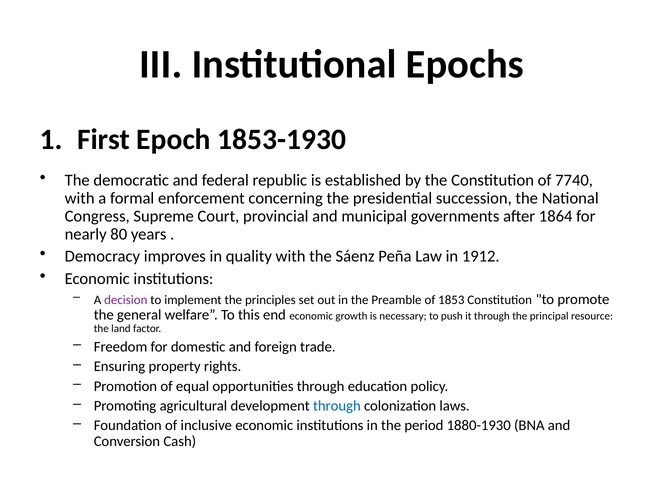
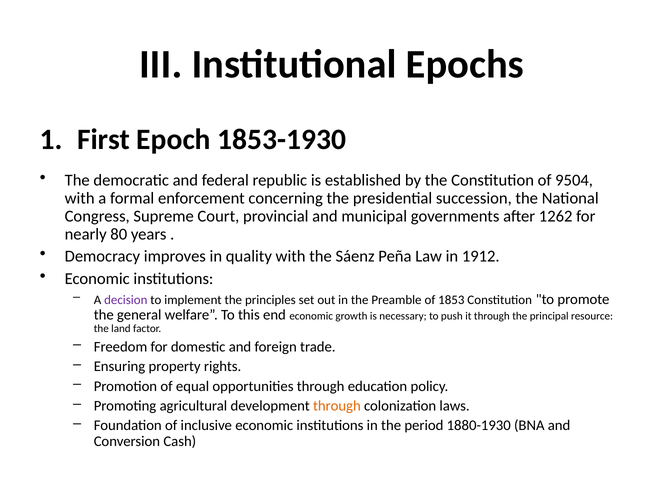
7740: 7740 -> 9504 (574, 180)
1864: 1864 -> 1262 (556, 216)
through colour: blue -> orange (337, 406)
